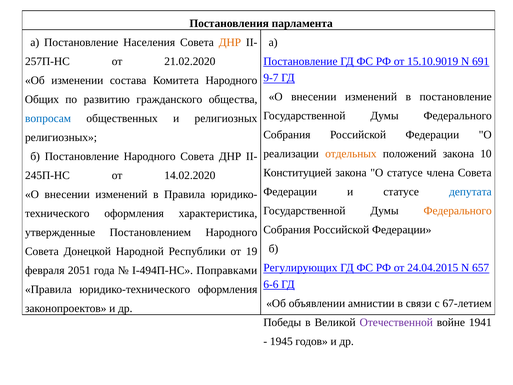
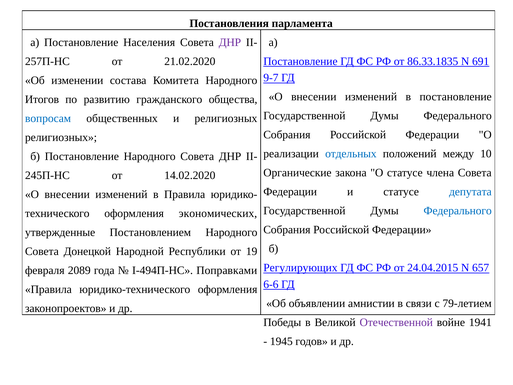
ДНР colour: orange -> purple (230, 42)
15.10.9019: 15.10.9019 -> 86.33.1835 (433, 61)
Общих: Общих -> Итогов (42, 99)
отдельных colour: orange -> blue (351, 154)
положений закона: закона -> между (458, 154)
Конституцией: Конституцией -> Органические (297, 173)
Федерального colour: orange -> blue (458, 211)
характеристика: характеристика -> экономических (218, 213)
2051: 2051 -> 2089 (79, 270)
67-летием: 67-летием -> 79-летием (467, 303)
